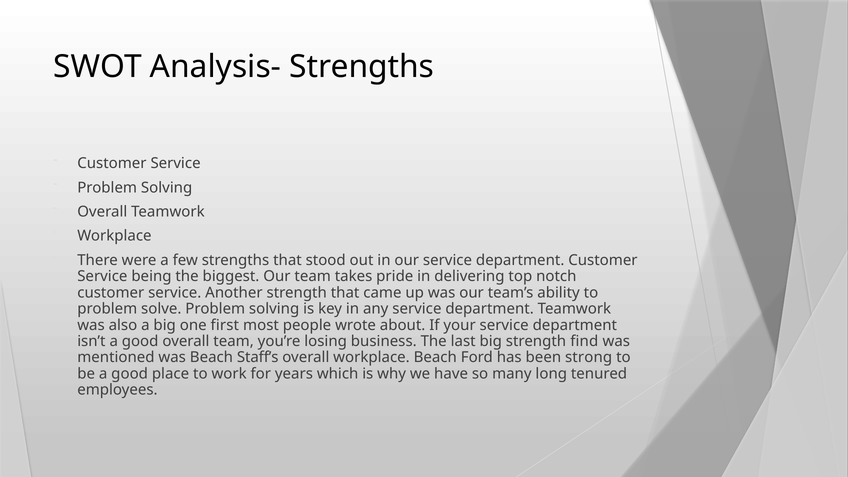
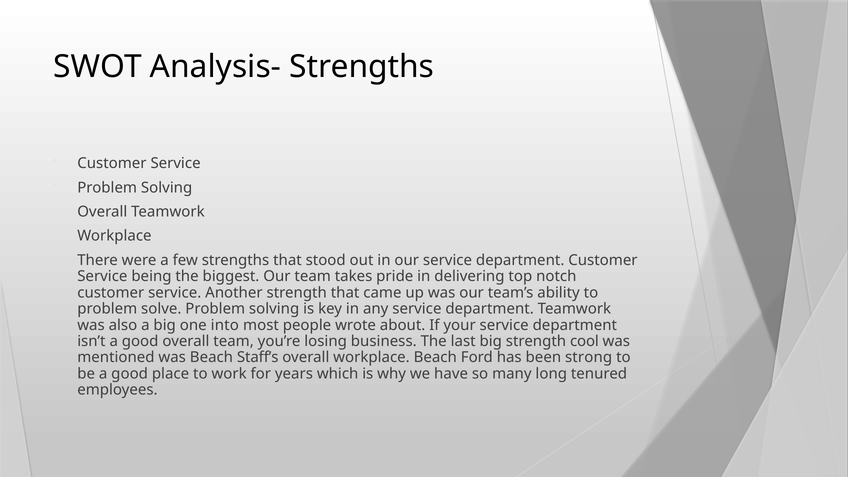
first: first -> into (225, 325)
find: find -> cool (584, 341)
